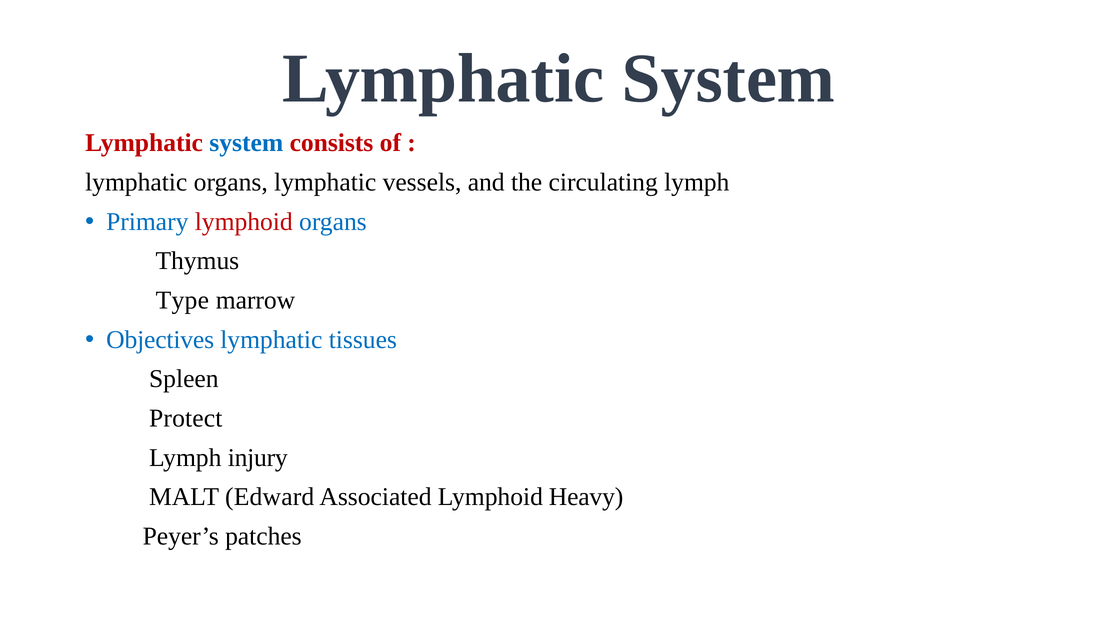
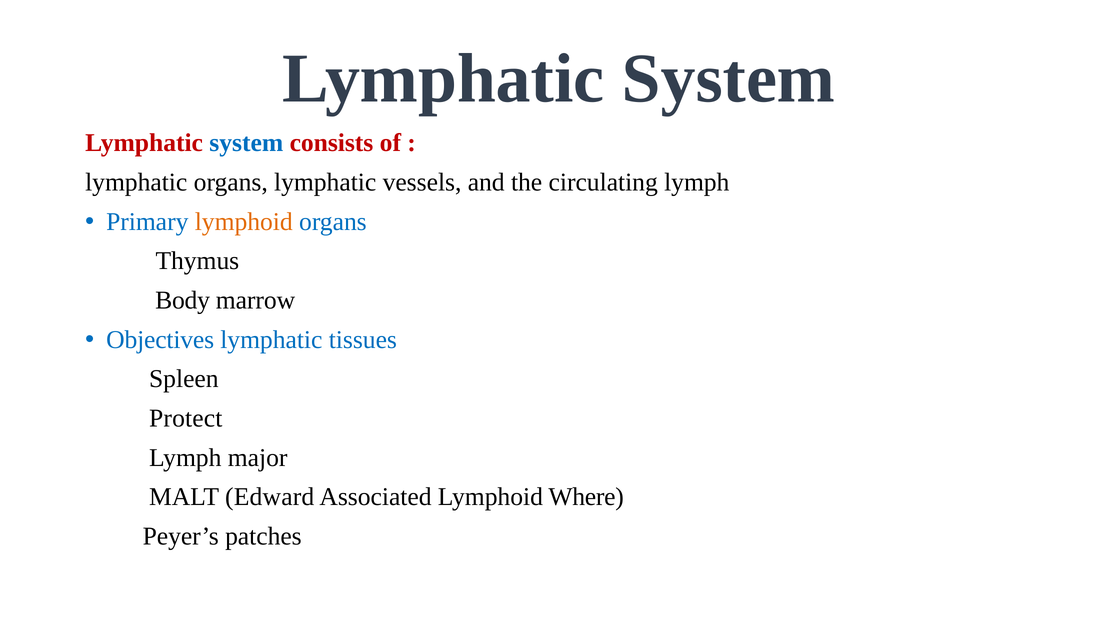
lymphoid colour: red -> orange (244, 222)
Type: Type -> Body (183, 300)
injury: injury -> major (258, 458)
Heavy: Heavy -> Where (586, 497)
